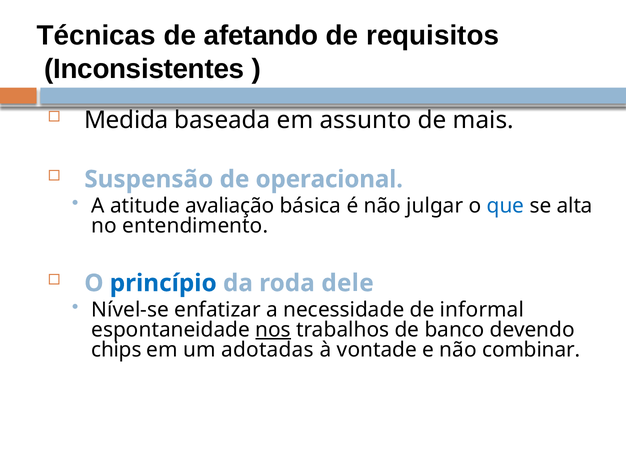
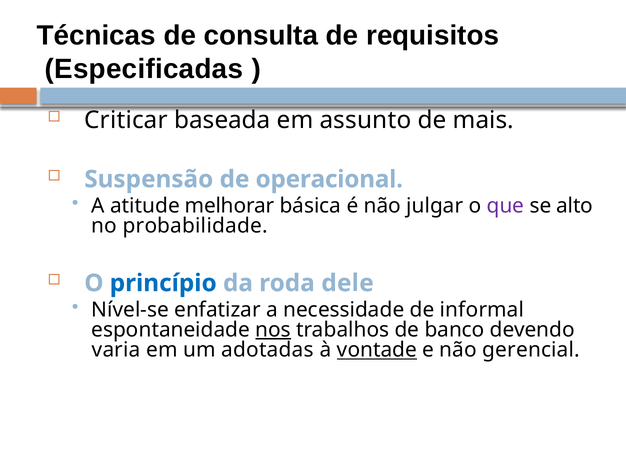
afetando: afetando -> consulta (261, 36)
Inconsistentes: Inconsistentes -> Especificadas (144, 69)
Medida: Medida -> Criticar (126, 120)
avaliação: avaliação -> melhorar (230, 206)
que colour: blue -> purple (505, 206)
alta: alta -> alto (575, 206)
entendimento: entendimento -> probabilidade (195, 226)
chips: chips -> varia (116, 350)
vontade underline: none -> present (377, 350)
combinar: combinar -> gerencial (531, 350)
